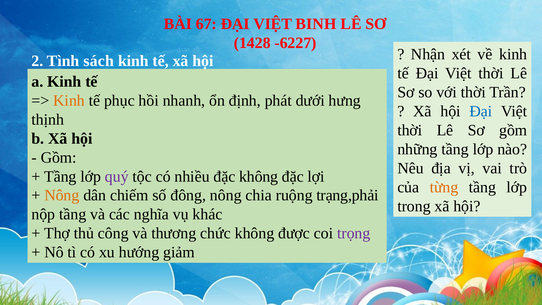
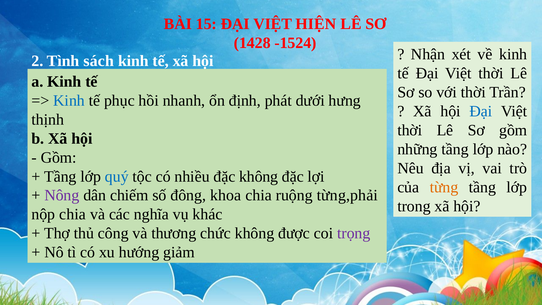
67: 67 -> 15 (206, 24)
BINH: BINH -> HIỆN (316, 24)
-6227: -6227 -> -1524 (296, 43)
Kinh colour: orange -> blue (69, 100)
quý colour: purple -> blue (117, 176)
Nông colour: orange -> purple (62, 195)
đông nông: nông -> khoa (226, 195)
trạng,phải: trạng,phải -> từng,phải (347, 195)
nộp tầng: tầng -> chia (73, 214)
